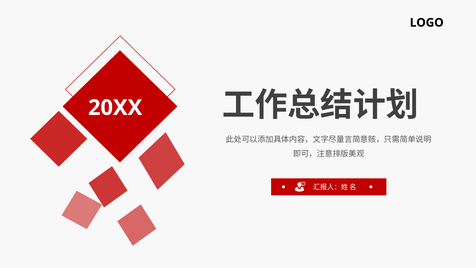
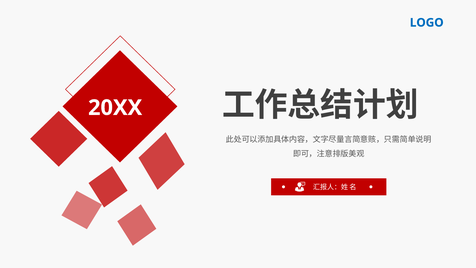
LOGO colour: black -> blue (427, 23)
